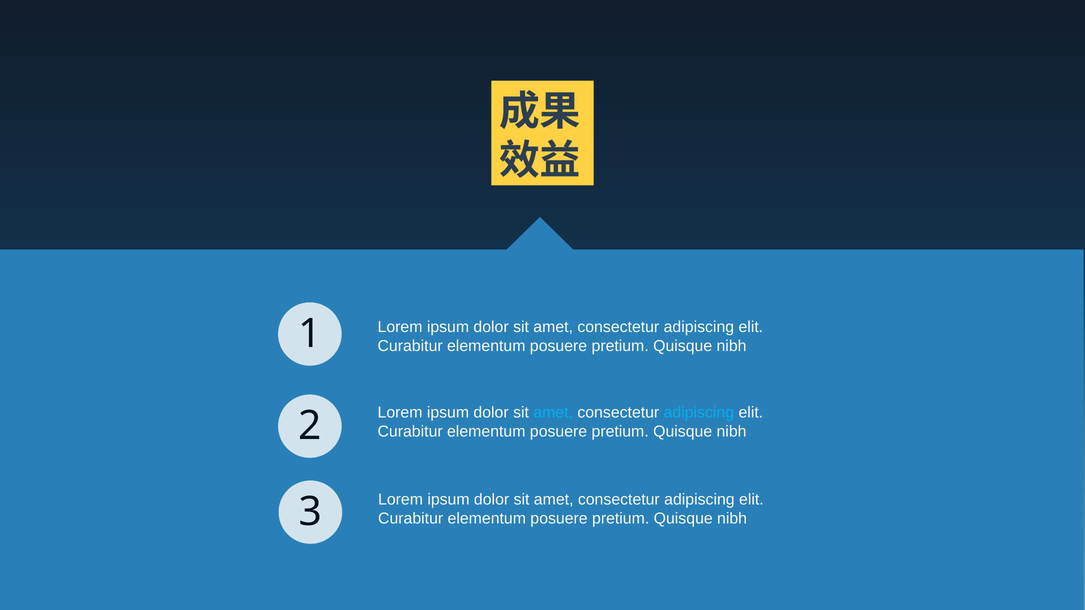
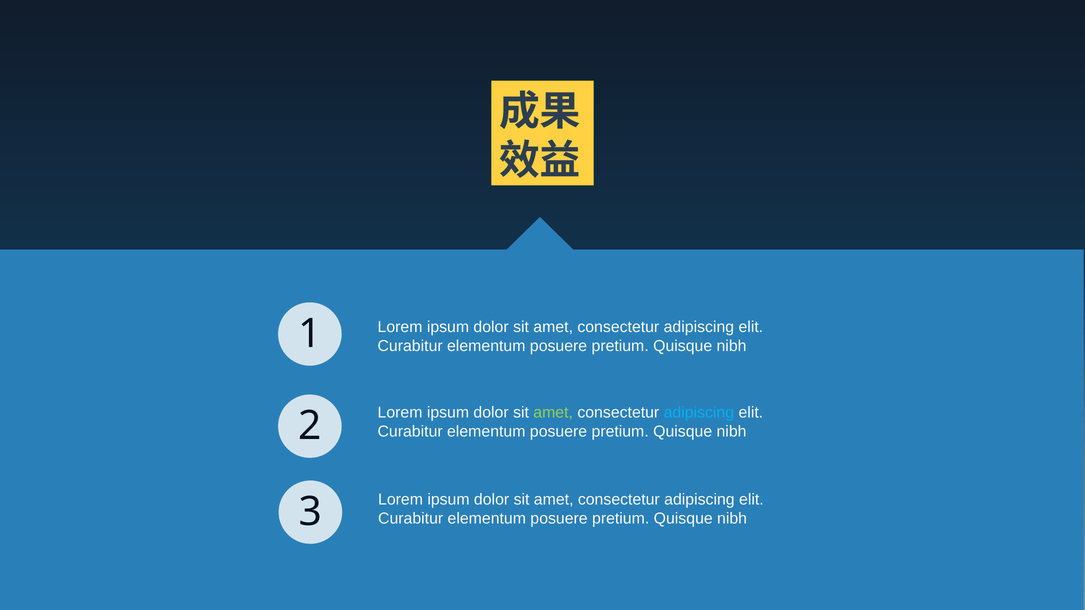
amet colour: light blue -> light green (553, 413)
